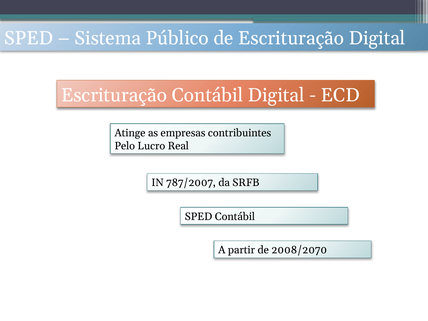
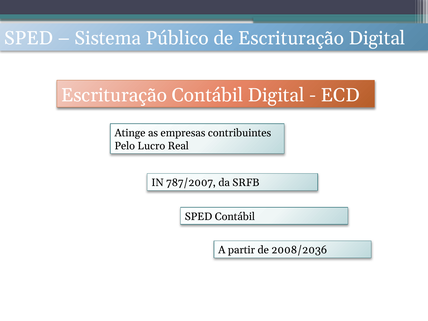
2008/2070: 2008/2070 -> 2008/2036 (299, 250)
